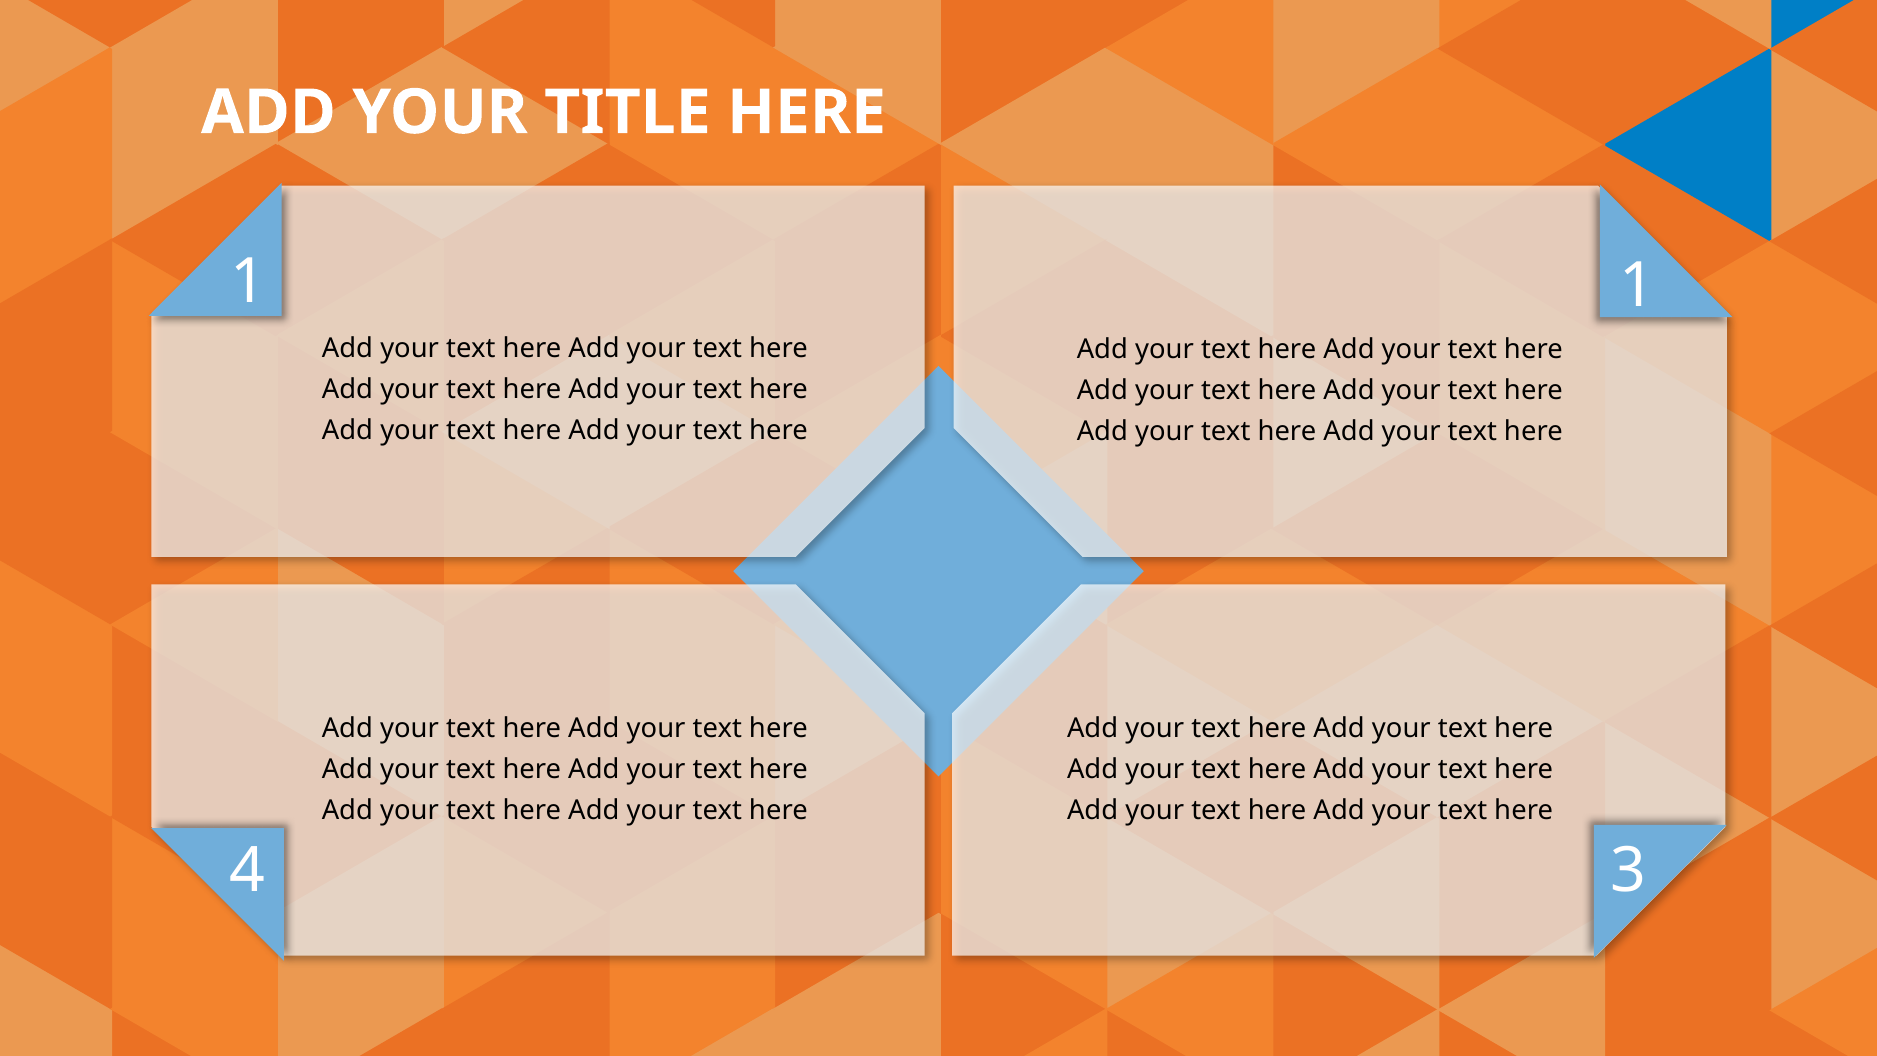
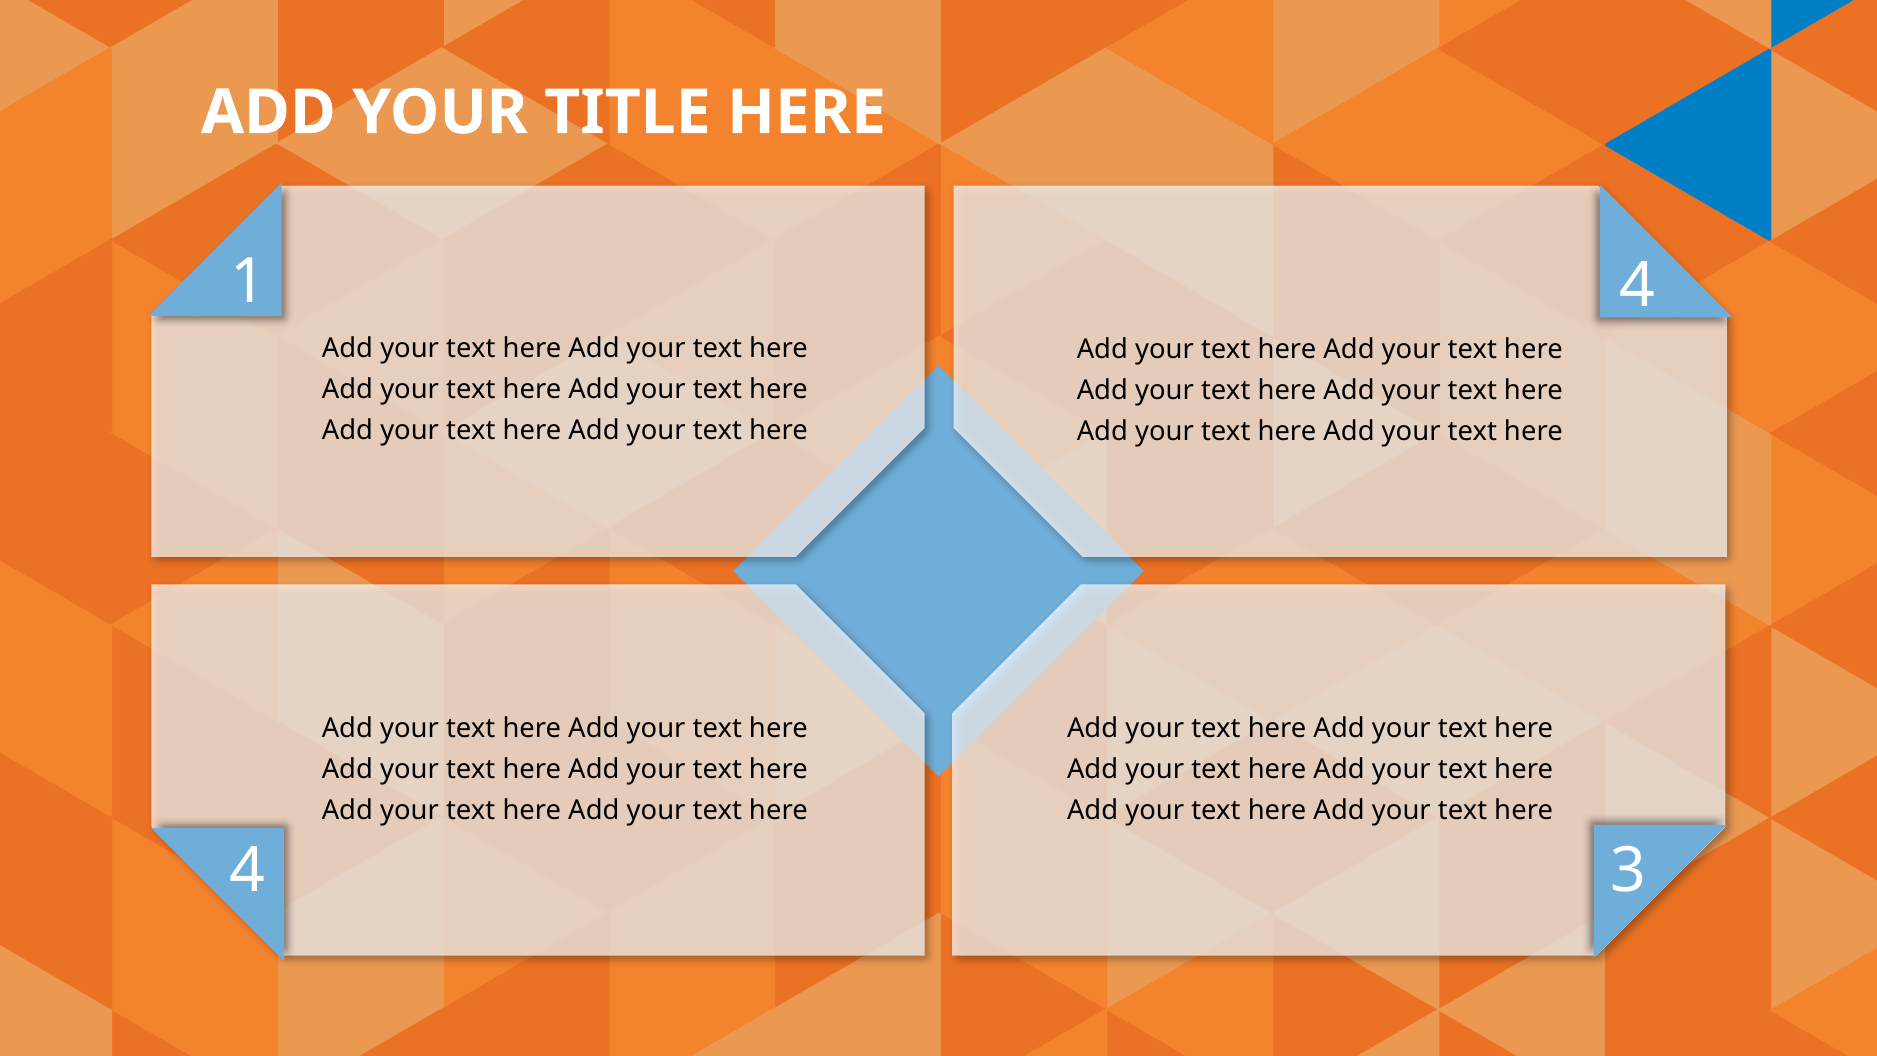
1 1: 1 -> 4 (1638, 286)
